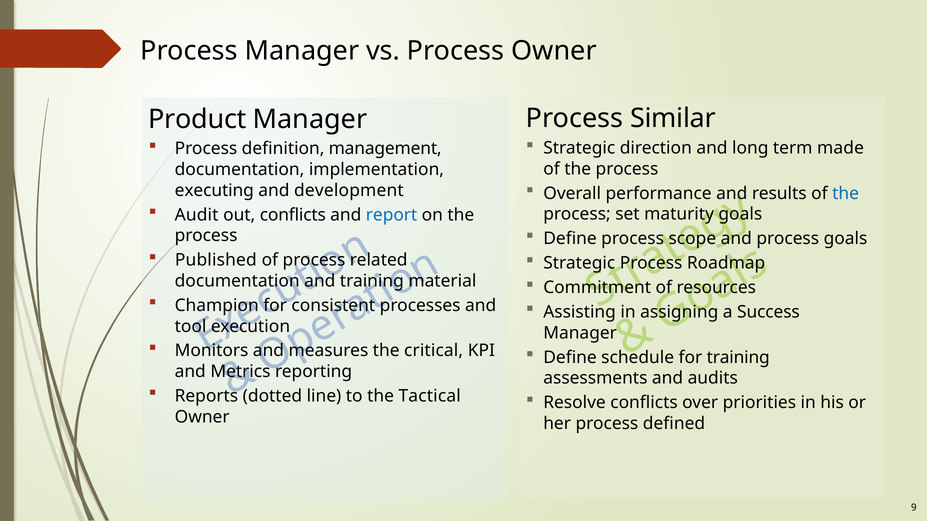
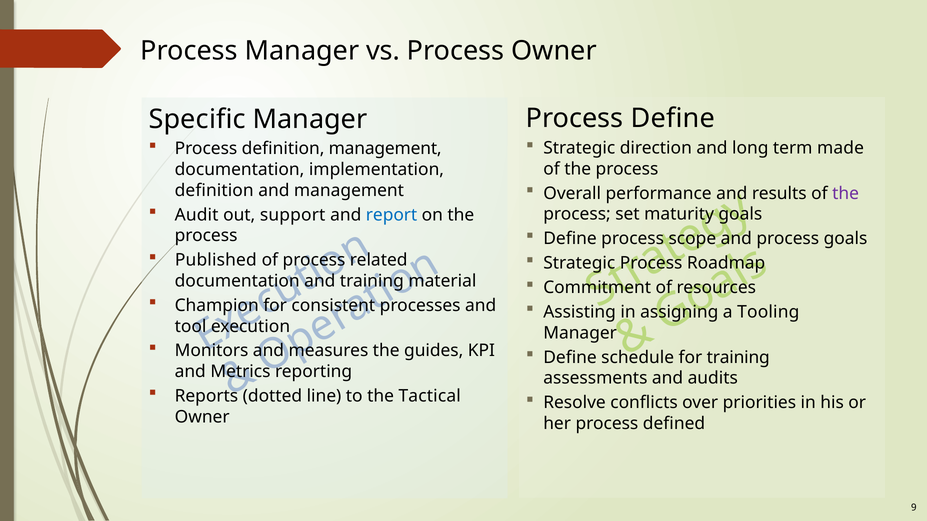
Process Similar: Similar -> Define (673, 119)
Product: Product -> Specific (197, 119)
the colour: blue -> purple (846, 194)
executing: executing -> definition (214, 191)
and development: development -> management (349, 191)
out conflicts: conflicts -> support (293, 215)
Success: Success -> Tooling (768, 312)
critical: critical -> guides (434, 351)
